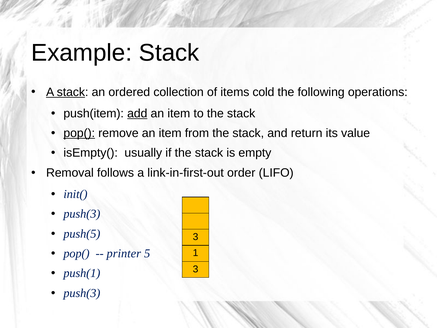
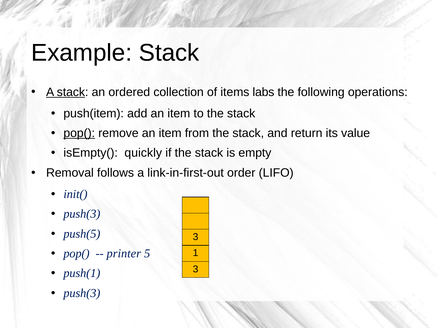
cold: cold -> labs (263, 92)
add underline: present -> none (137, 113)
usually: usually -> quickly (143, 153)
